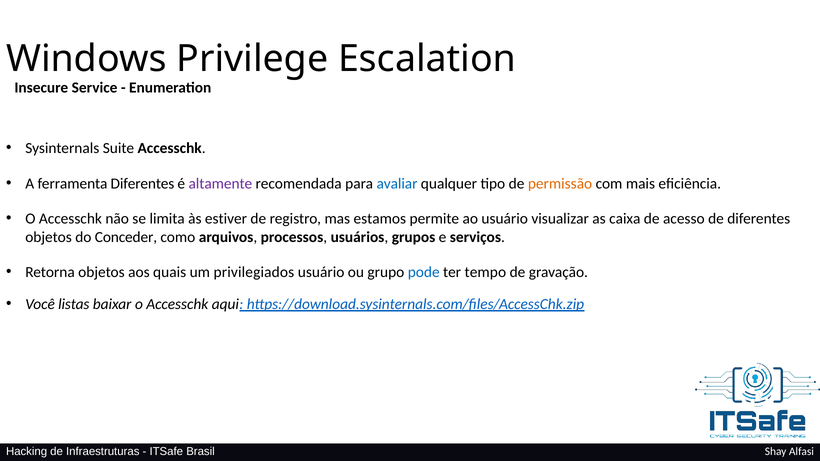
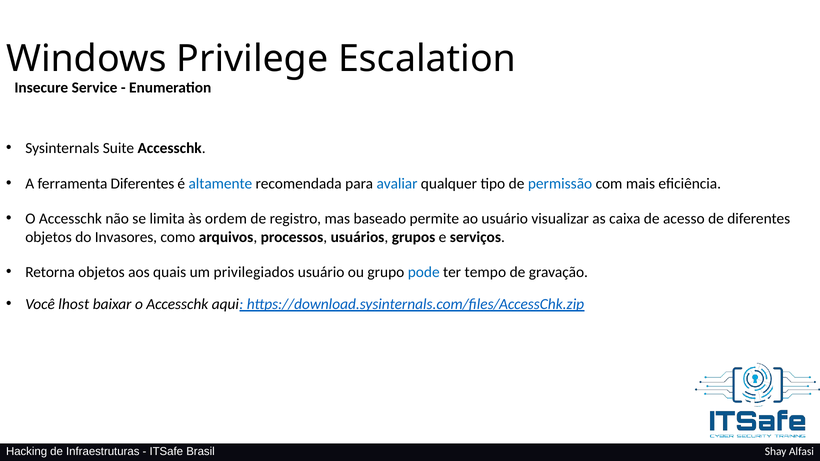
altamente colour: purple -> blue (220, 184)
permissão colour: orange -> blue (560, 184)
estiver: estiver -> ordem (226, 219)
estamos: estamos -> baseado (380, 219)
Conceder: Conceder -> Invasores (126, 237)
listas: listas -> lhost (74, 304)
